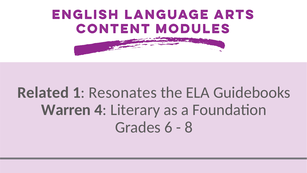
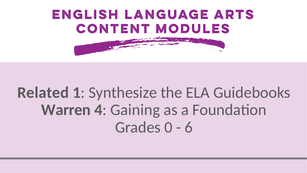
Resonates: Resonates -> Synthesize (123, 92)
Literary: Literary -> Gaining (135, 110)
6: 6 -> 0 (168, 127)
8: 8 -> 6 (189, 127)
